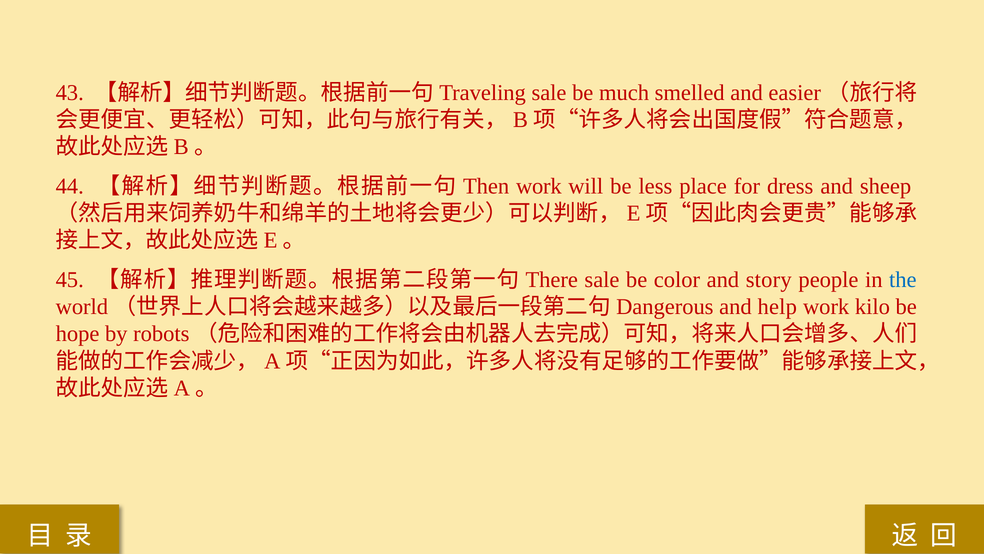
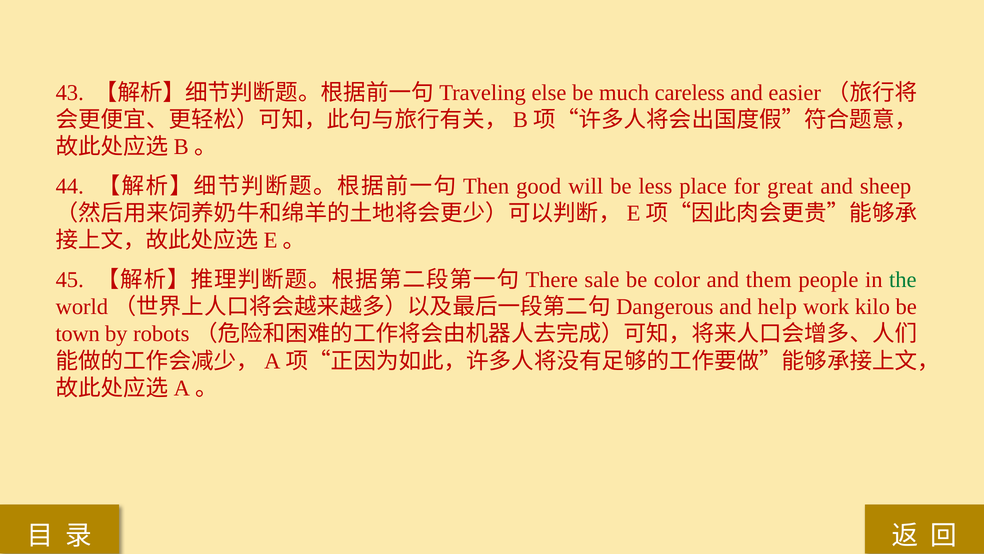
sale: sale -> else (549, 93)
smelled: smelled -> careless (690, 93)
work: work -> good (539, 186)
dress: dress -> great (790, 186)
story: story -> them (769, 280)
the colour: blue -> green (903, 280)
hope: hope -> town (78, 334)
